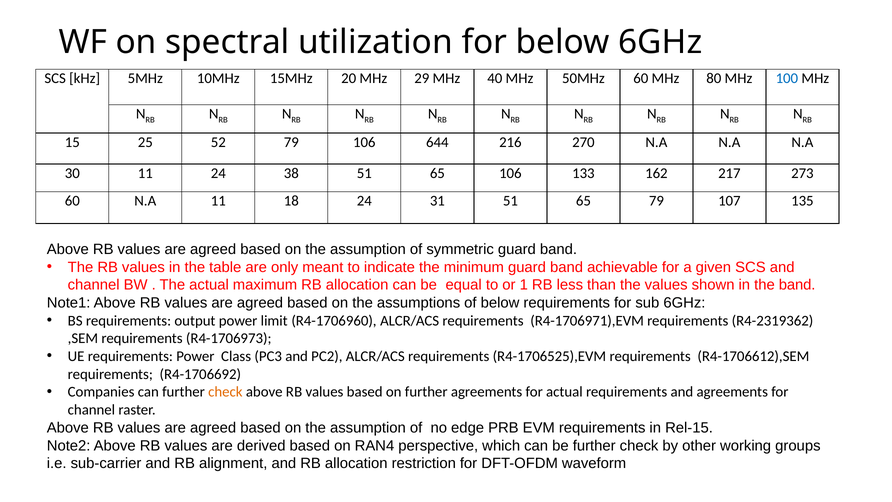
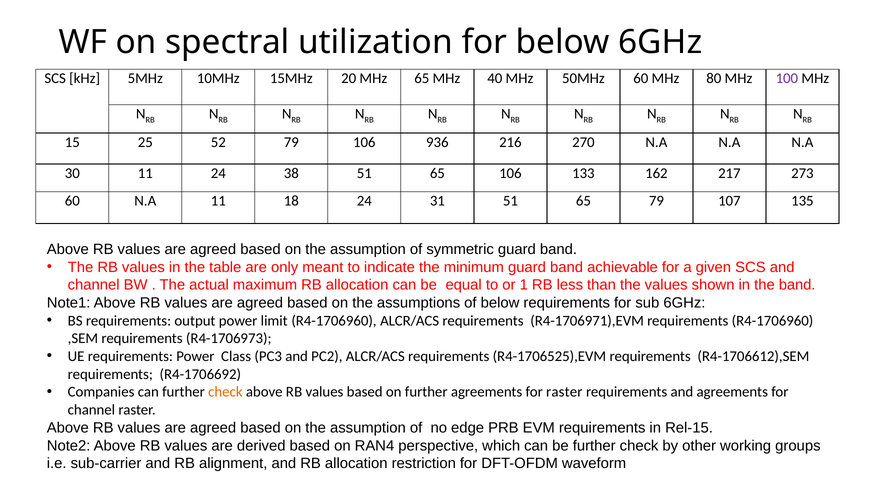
MHz 29: 29 -> 65 (422, 78)
100 colour: blue -> purple (787, 78)
644: 644 -> 936 (437, 142)
requirements R4-2319362: R4-2319362 -> R4-1706960 (772, 321)
for actual: actual -> raster (564, 392)
